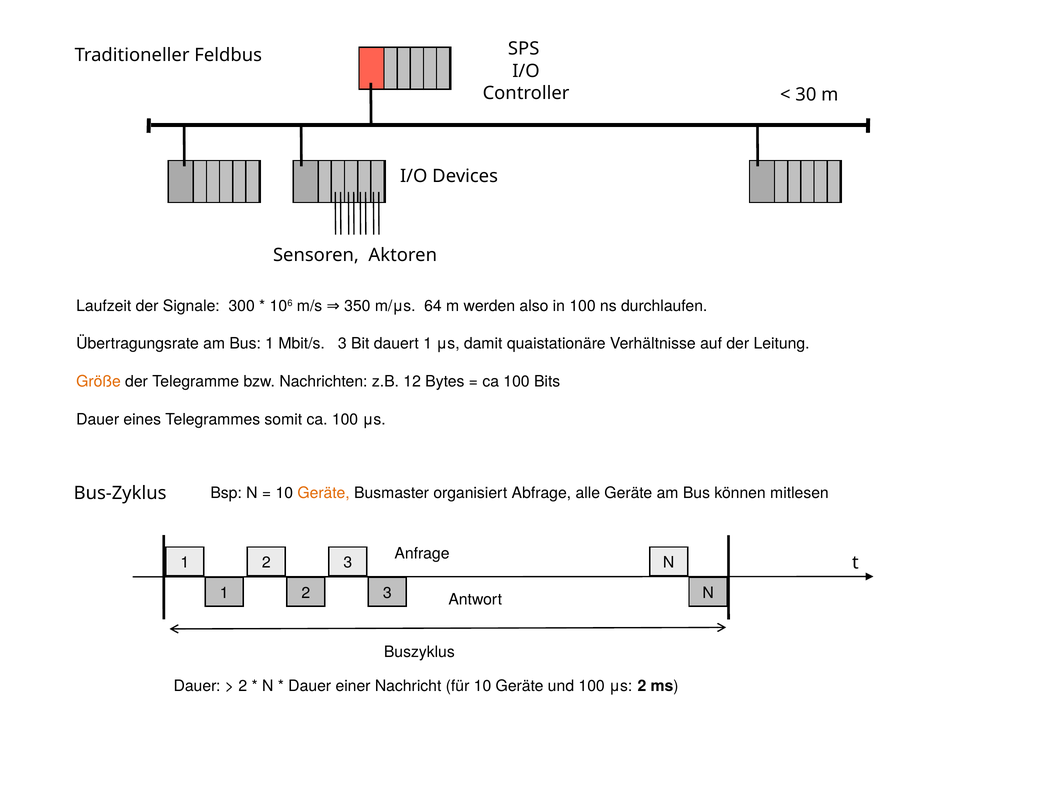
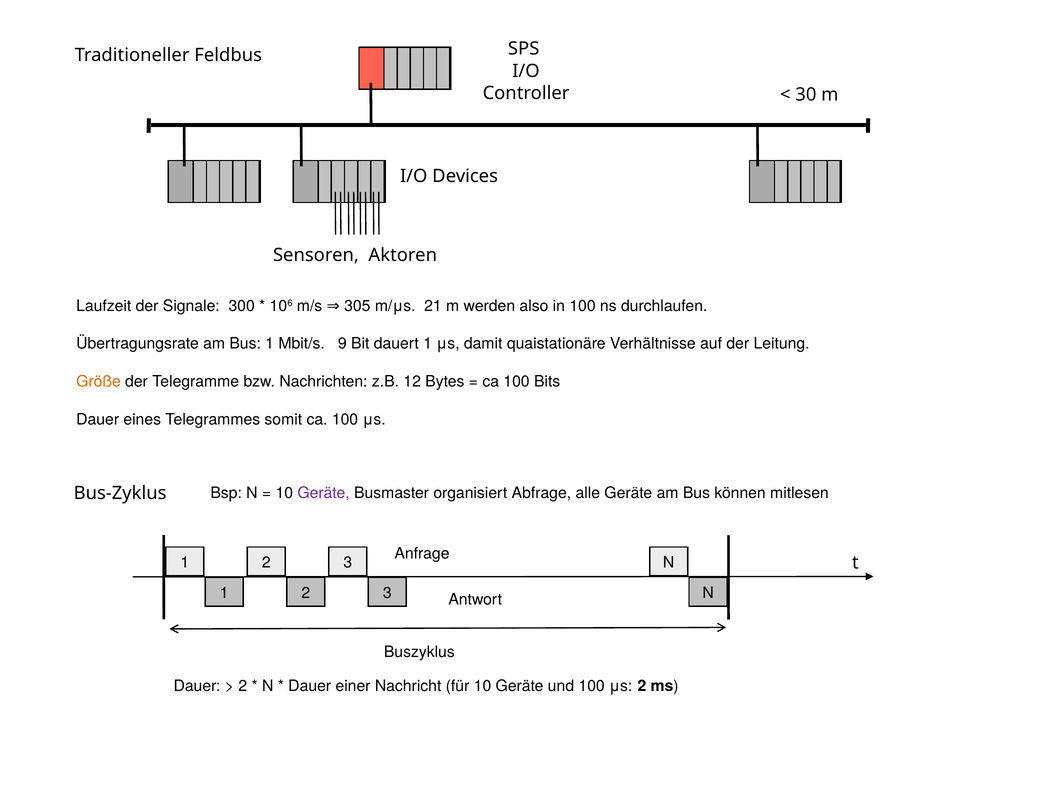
350: 350 -> 305 (357, 306)
64: 64 -> 21 (433, 306)
Mbit/s 3: 3 -> 9 (342, 344)
Geräte colour: orange -> purple (324, 493)
